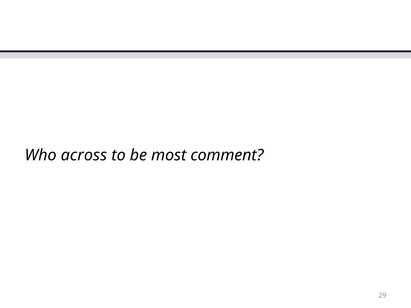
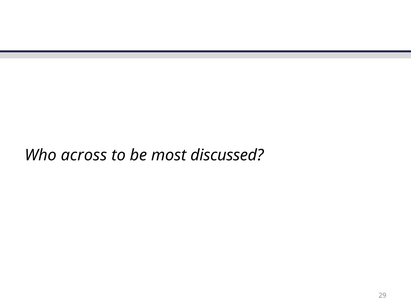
comment: comment -> discussed (227, 155)
